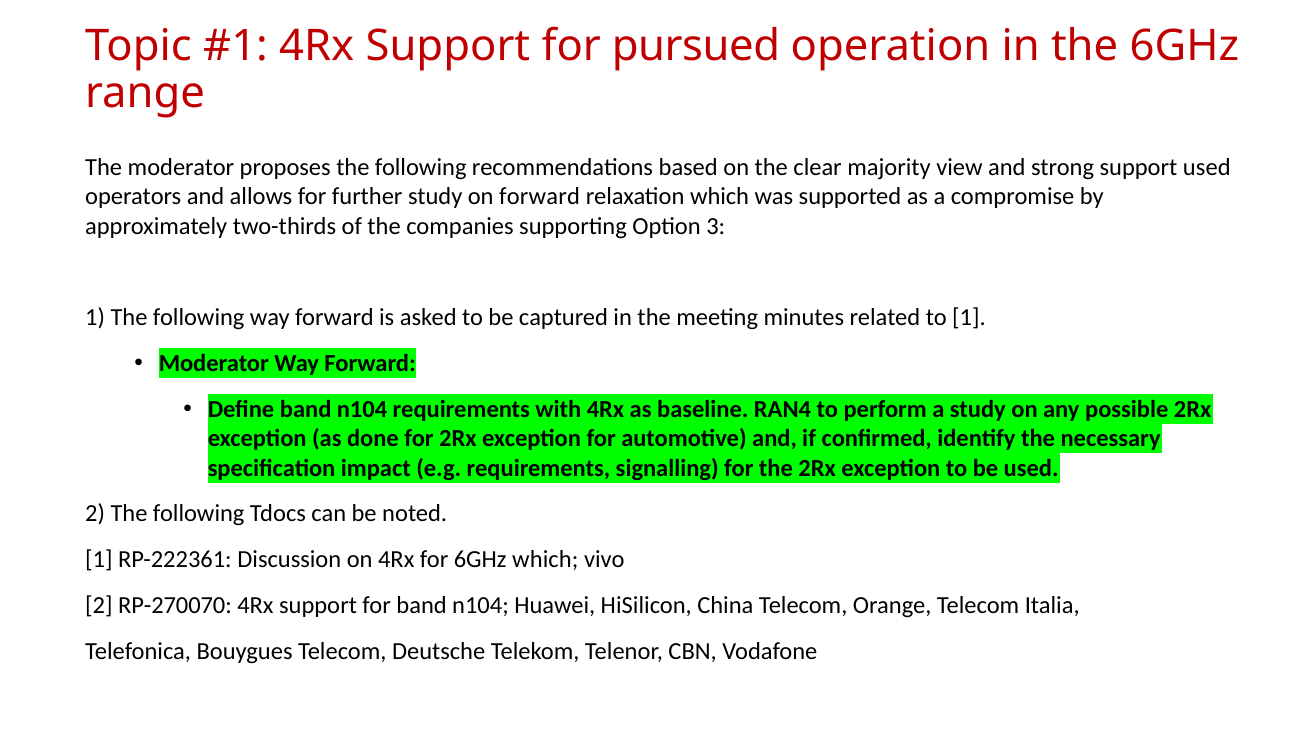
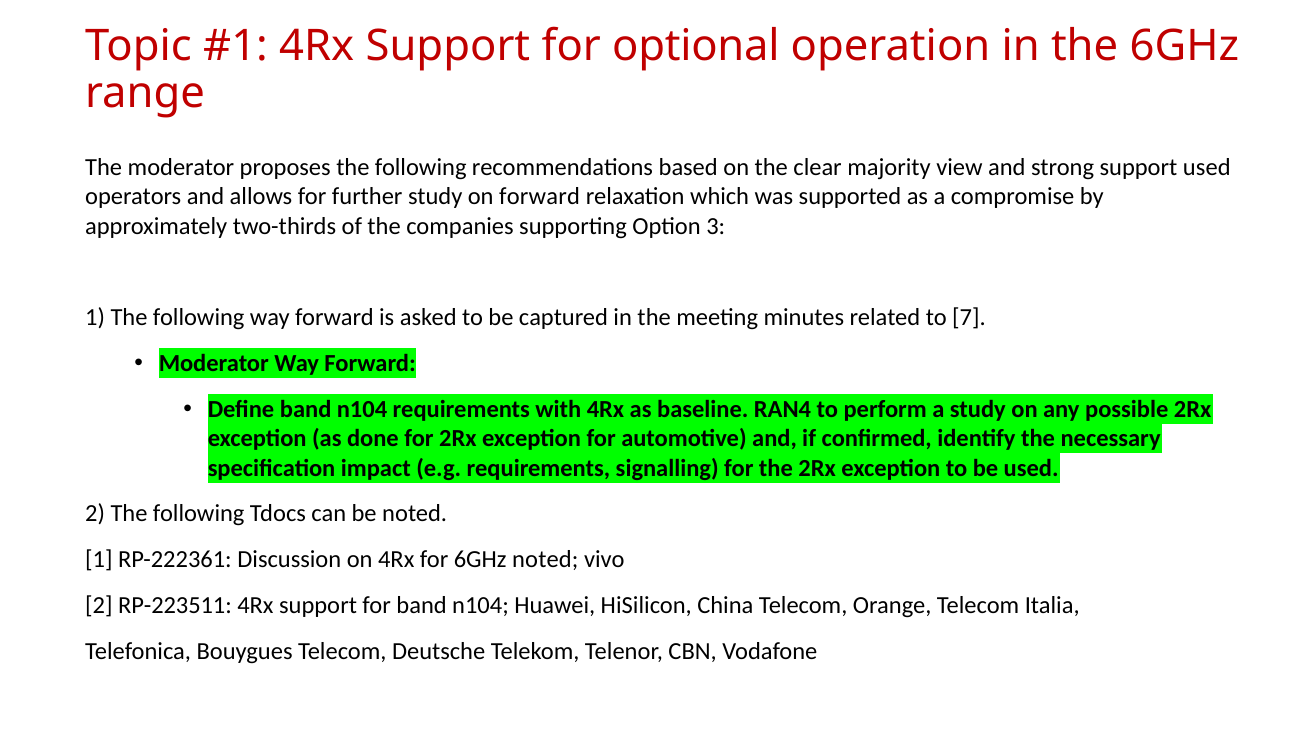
pursued: pursued -> optional (696, 46)
to 1: 1 -> 7 (969, 318)
6GHz which: which -> noted (545, 560)
RP-270070: RP-270070 -> RP-223511 (175, 606)
